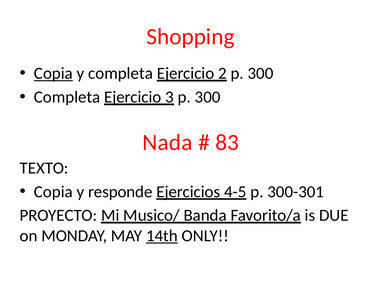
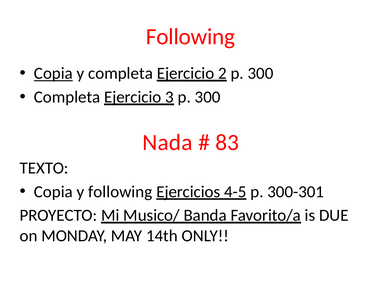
Shopping: Shopping -> Following (191, 37)
y responde: responde -> following (120, 192)
14th underline: present -> none (162, 236)
